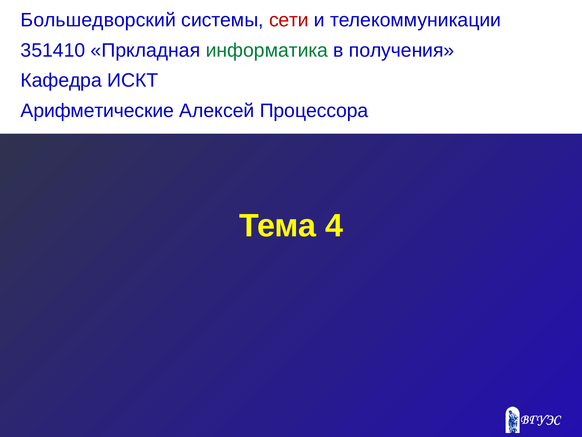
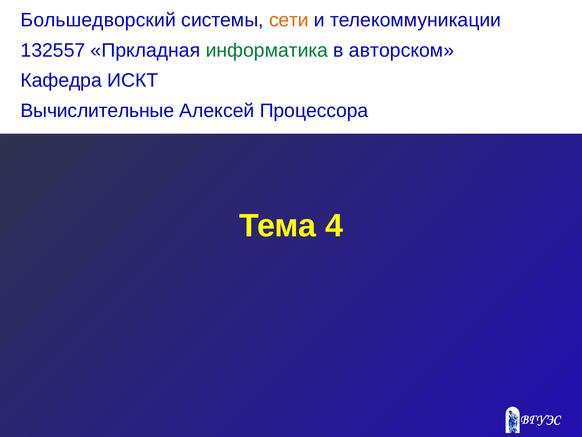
сети colour: red -> orange (289, 20)
351410: 351410 -> 132557 (53, 50)
получения: получения -> авторском (402, 50)
Арифметические: Арифметические -> Вычислительные (97, 111)
